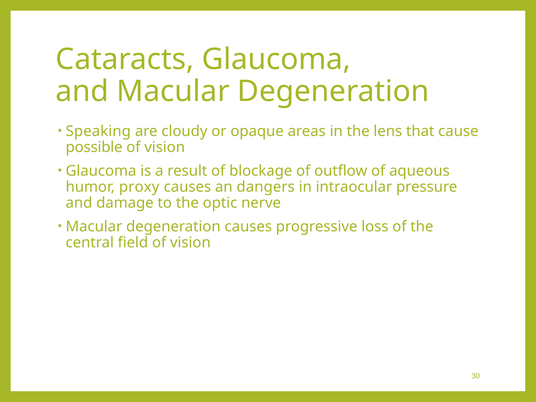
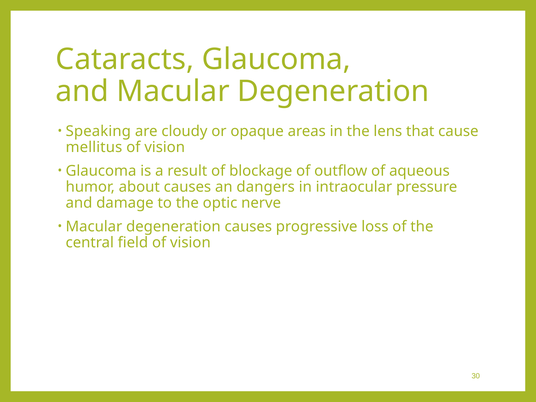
possible: possible -> mellitus (94, 147)
proxy: proxy -> about (139, 187)
